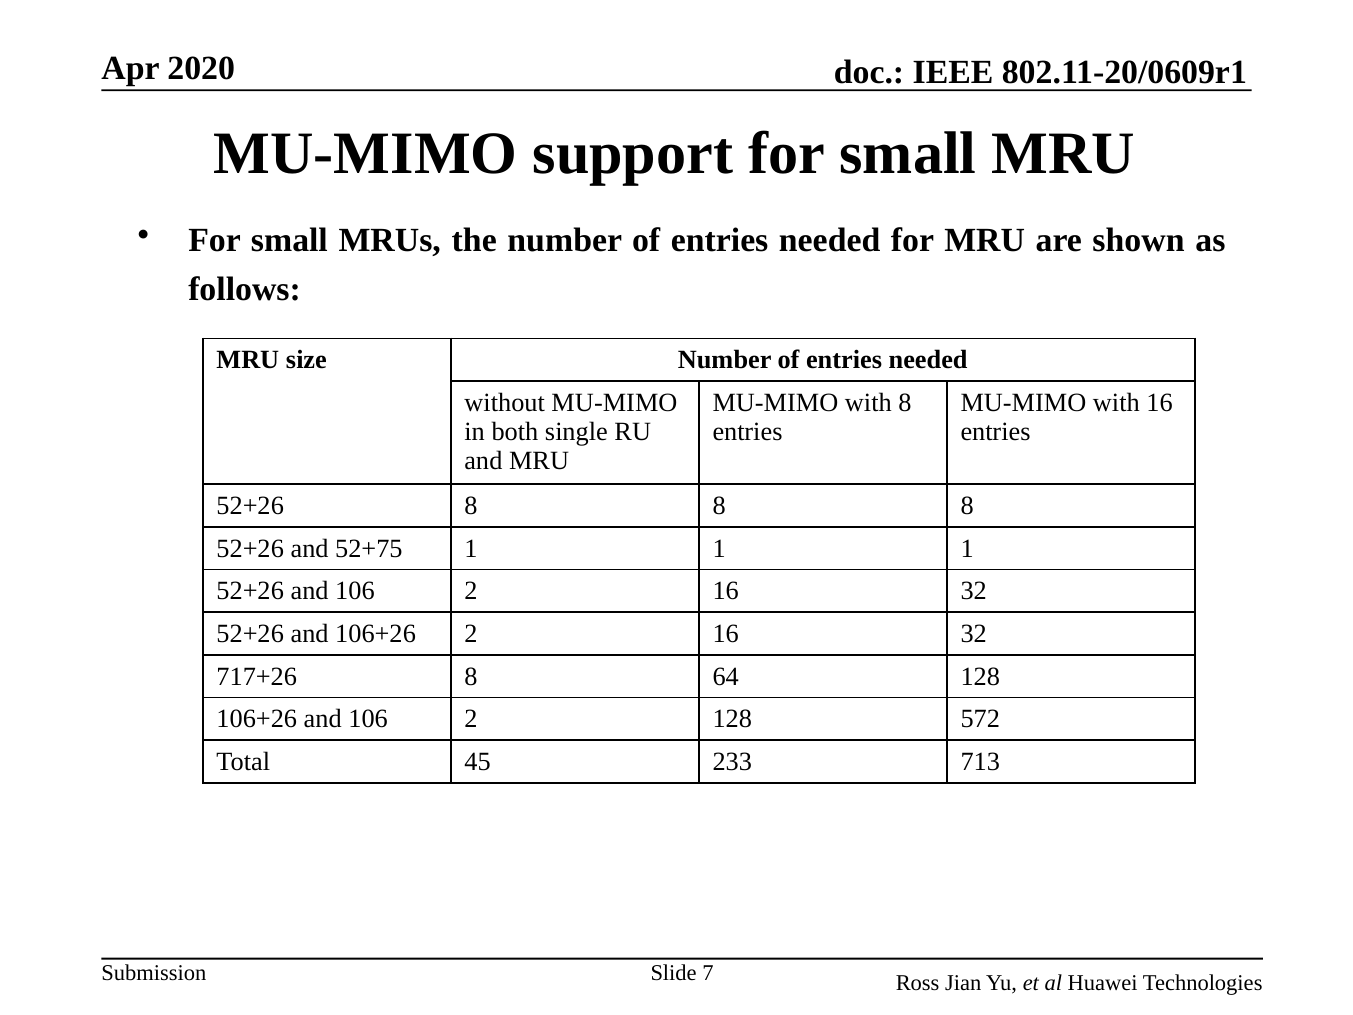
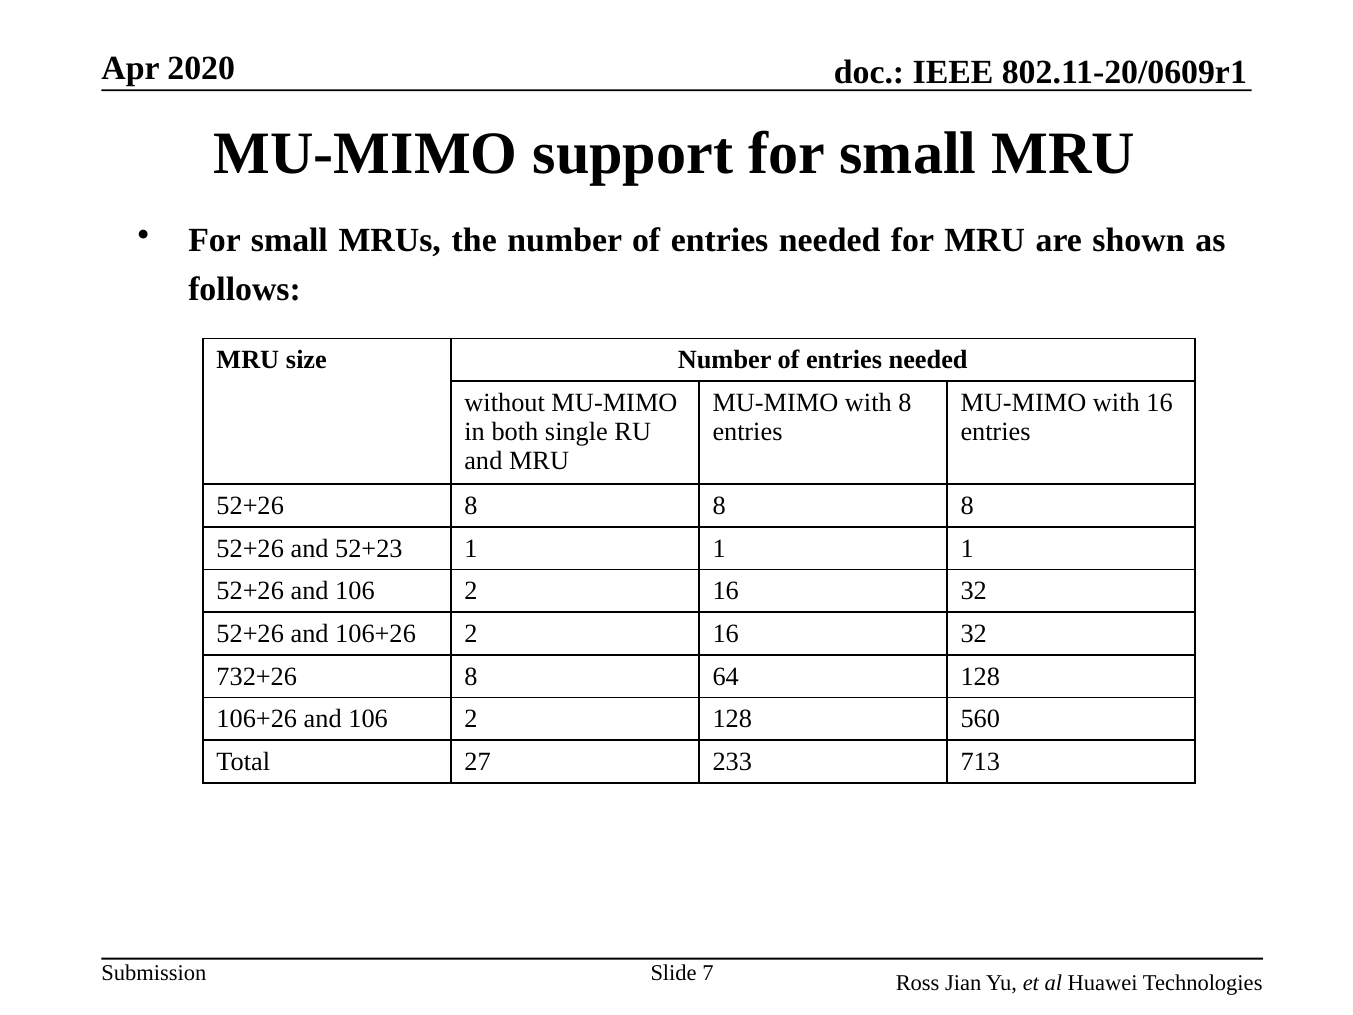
52+75: 52+75 -> 52+23 (369, 548)
717+26: 717+26 -> 732+26 (257, 676)
572: 572 -> 560 (980, 719)
45: 45 -> 27 (478, 762)
